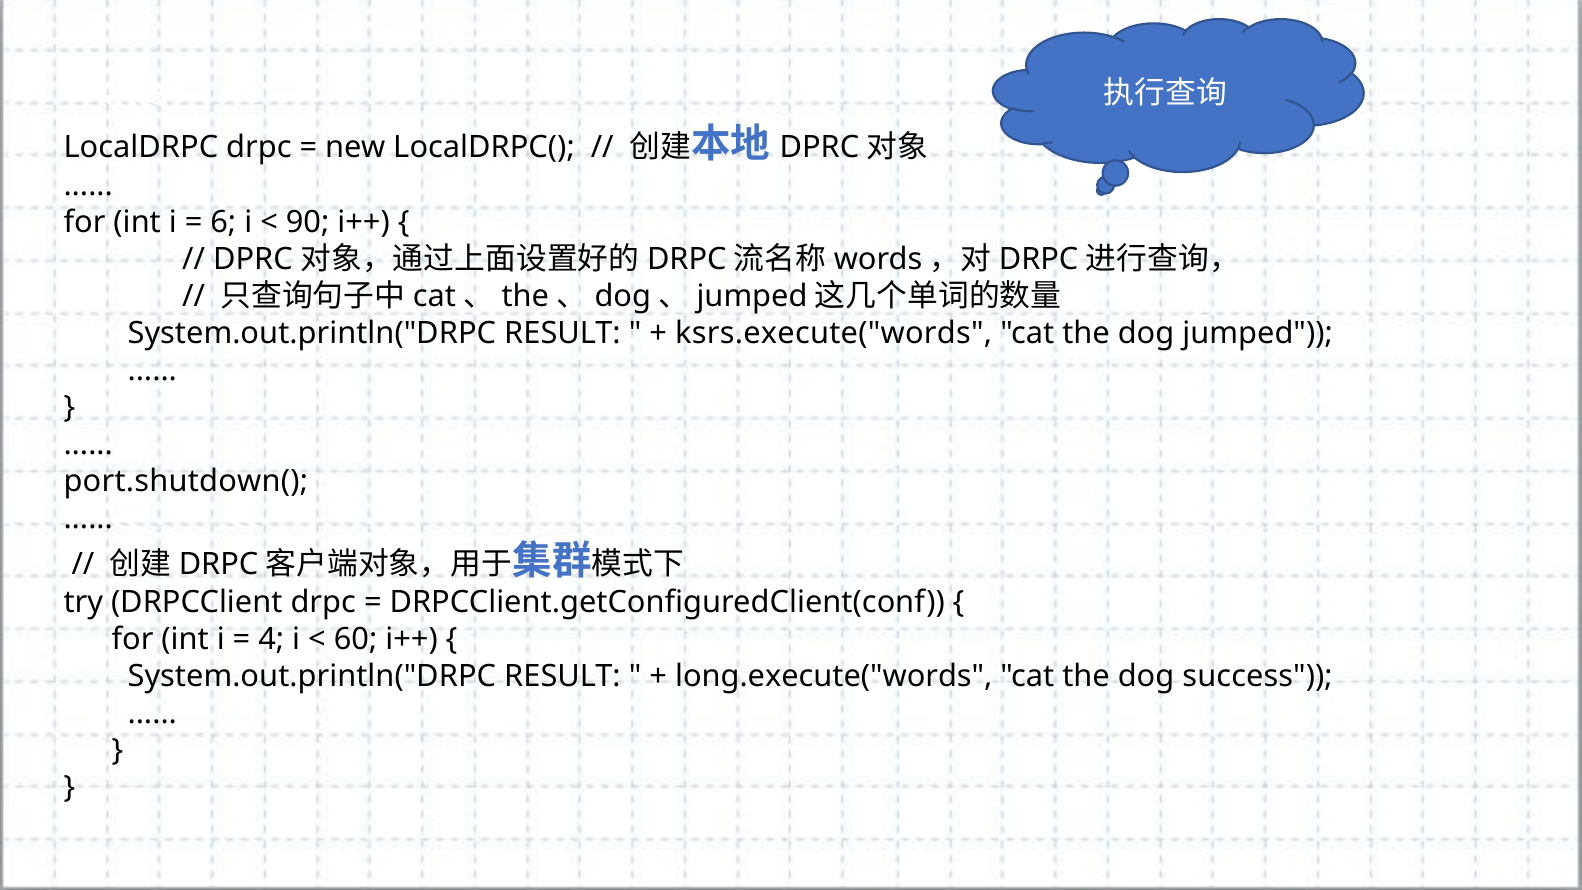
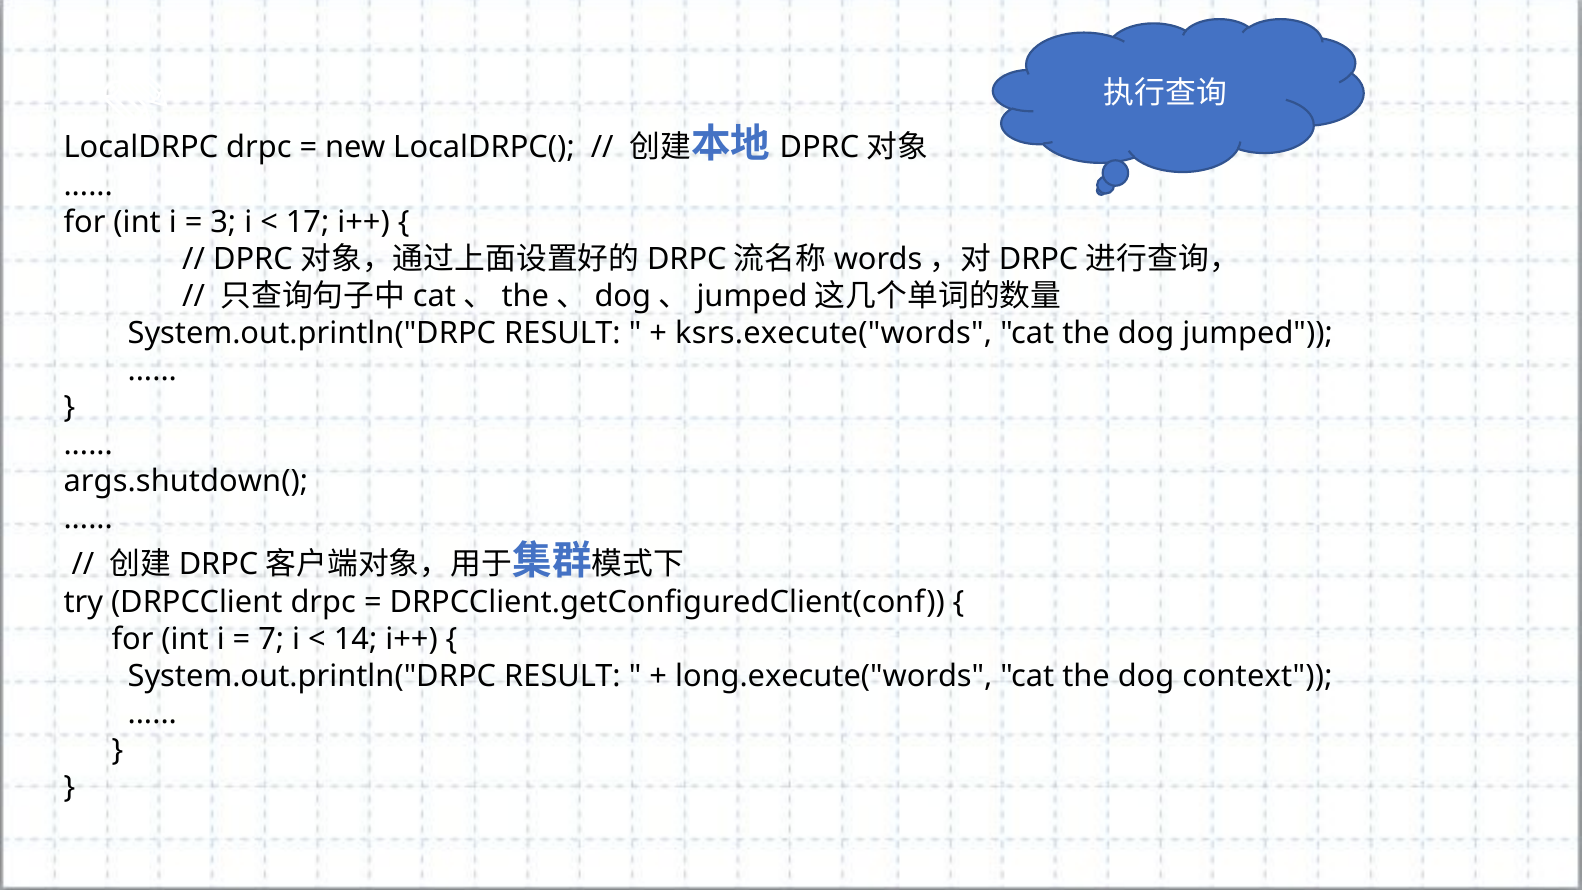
6: 6 -> 3 (223, 223)
90: 90 -> 17 (308, 223)
port.shutdown(: port.shutdown( -> args.shutdown( (186, 481)
4: 4 -> 7 (271, 640)
60: 60 -> 14 (356, 640)
success: success -> context (1258, 676)
